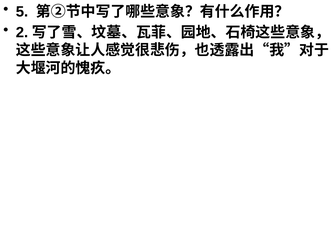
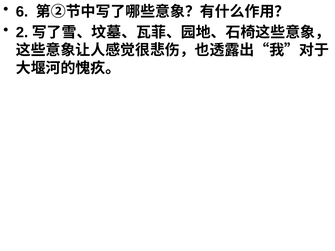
5: 5 -> 6 (22, 12)
